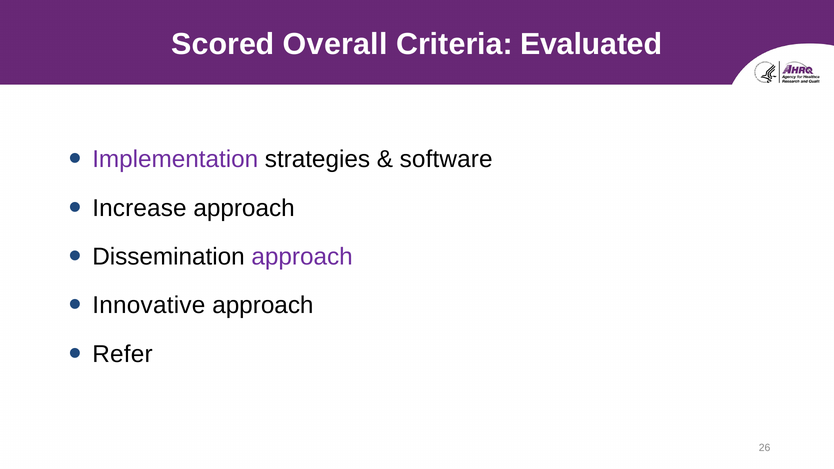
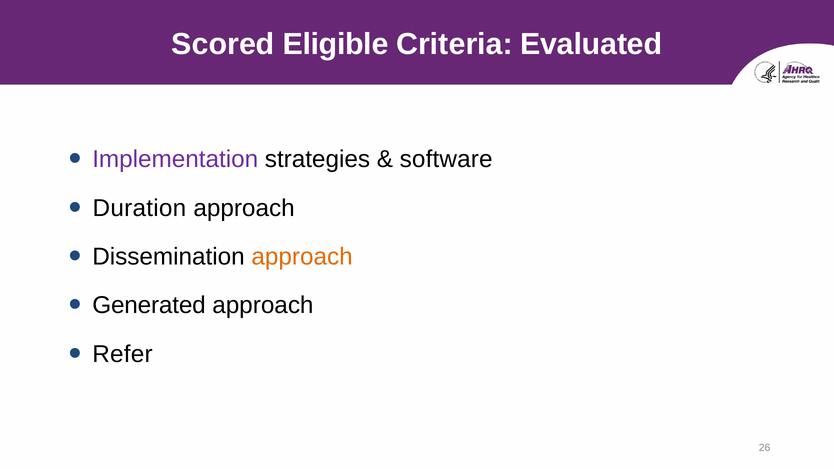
Overall: Overall -> Eligible (336, 44)
Increase: Increase -> Duration (139, 208)
approach colour: purple -> orange (302, 257)
Innovative: Innovative -> Generated (149, 306)
